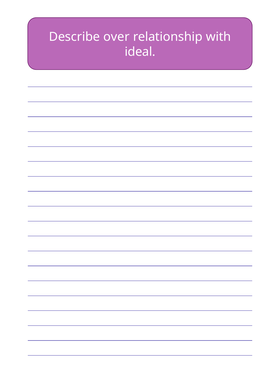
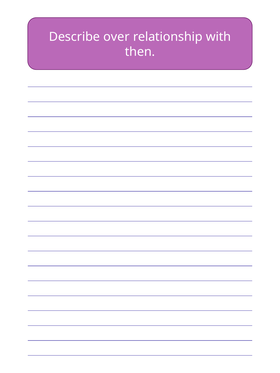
ideal: ideal -> then (140, 52)
